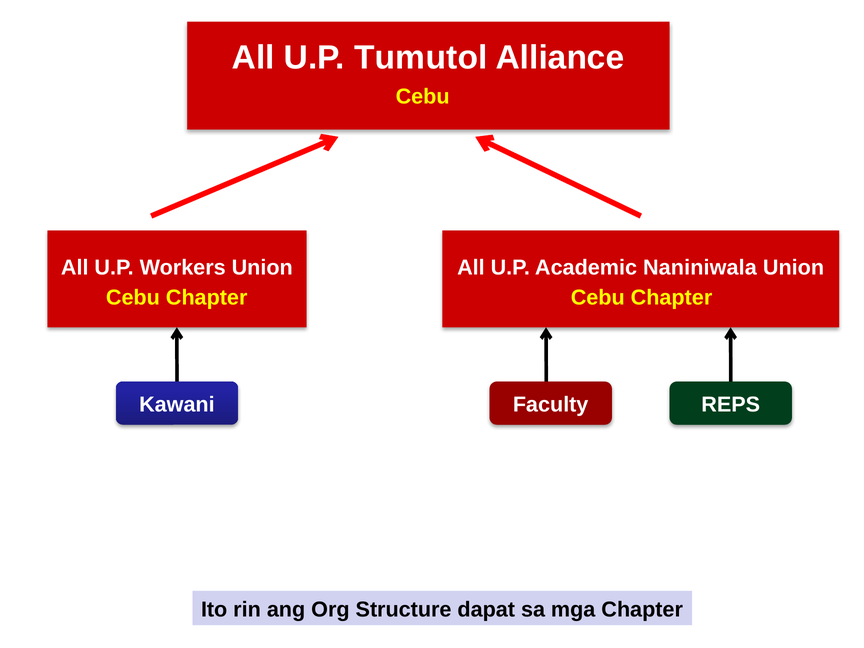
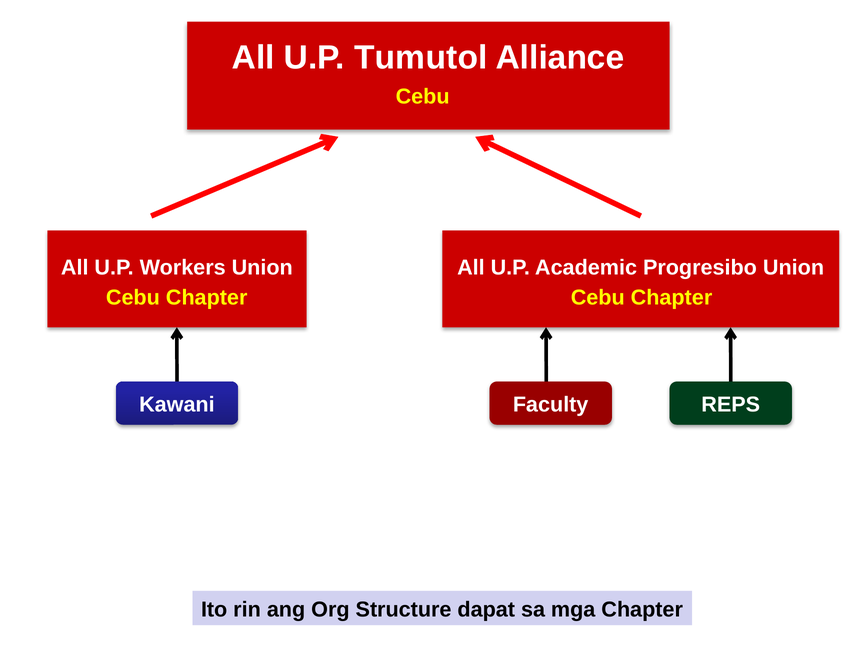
Naniniwala: Naniniwala -> Progresibo (700, 267)
